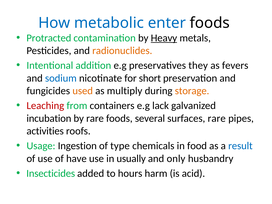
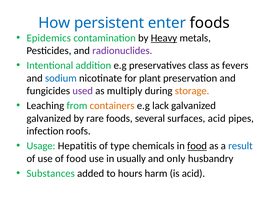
metabolic: metabolic -> persistent (109, 23)
Protracted: Protracted -> Epidemics (49, 38)
radionuclides colour: orange -> purple (122, 51)
they: they -> class (198, 65)
short: short -> plant (150, 78)
used colour: orange -> purple (83, 91)
Leaching colour: red -> black (45, 106)
containers colour: black -> orange (112, 106)
incubation: incubation -> galvanized (49, 118)
surfaces rare: rare -> acid (217, 118)
activities: activities -> infection (45, 131)
Ingestion: Ingestion -> Hepatitis (77, 146)
food underline: none -> present (197, 146)
of have: have -> food (76, 159)
Insecticides: Insecticides -> Substances (51, 173)
